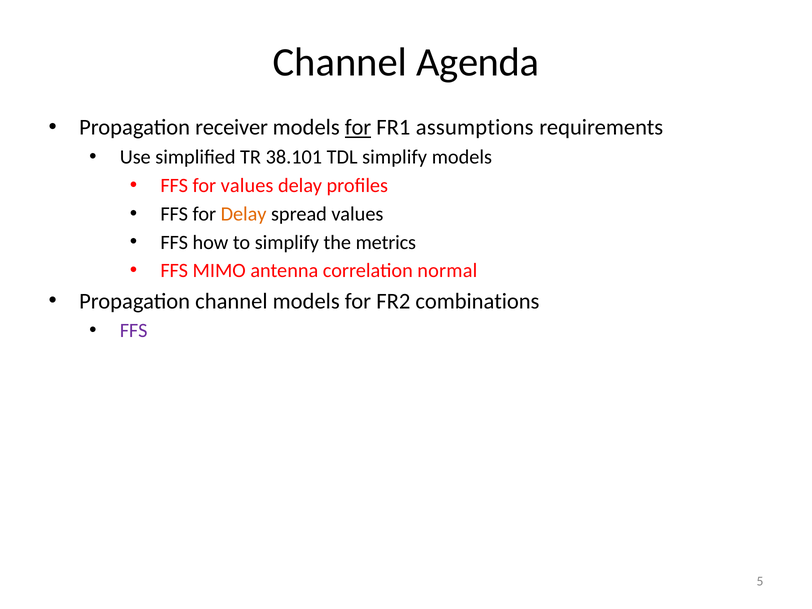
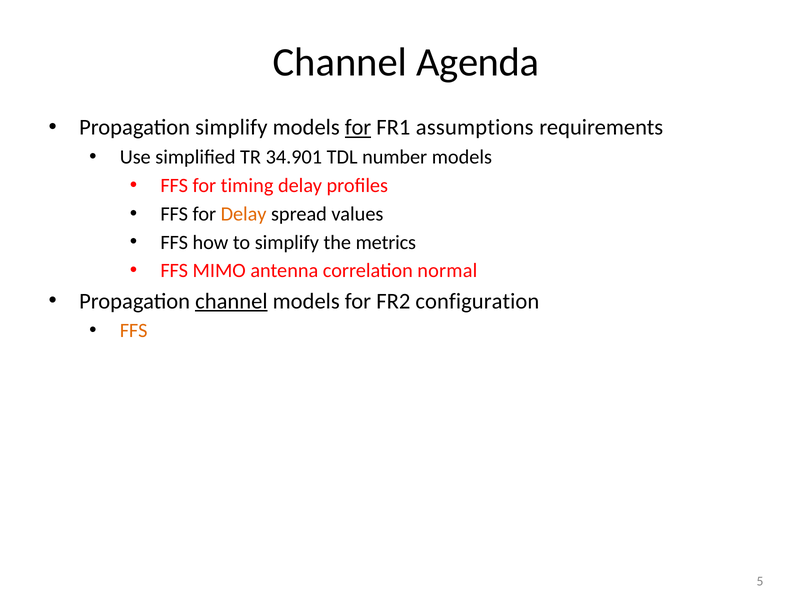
Propagation receiver: receiver -> simplify (231, 127)
38.101: 38.101 -> 34.901 (294, 157)
TDL simplify: simplify -> number (395, 157)
for values: values -> timing (247, 185)
channel underline: none -> present (231, 301)
combinations: combinations -> configuration (477, 301)
FFS colour: purple -> orange (134, 331)
